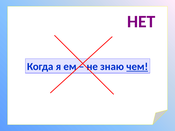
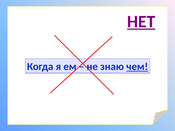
НЕТ underline: none -> present (141, 22)
